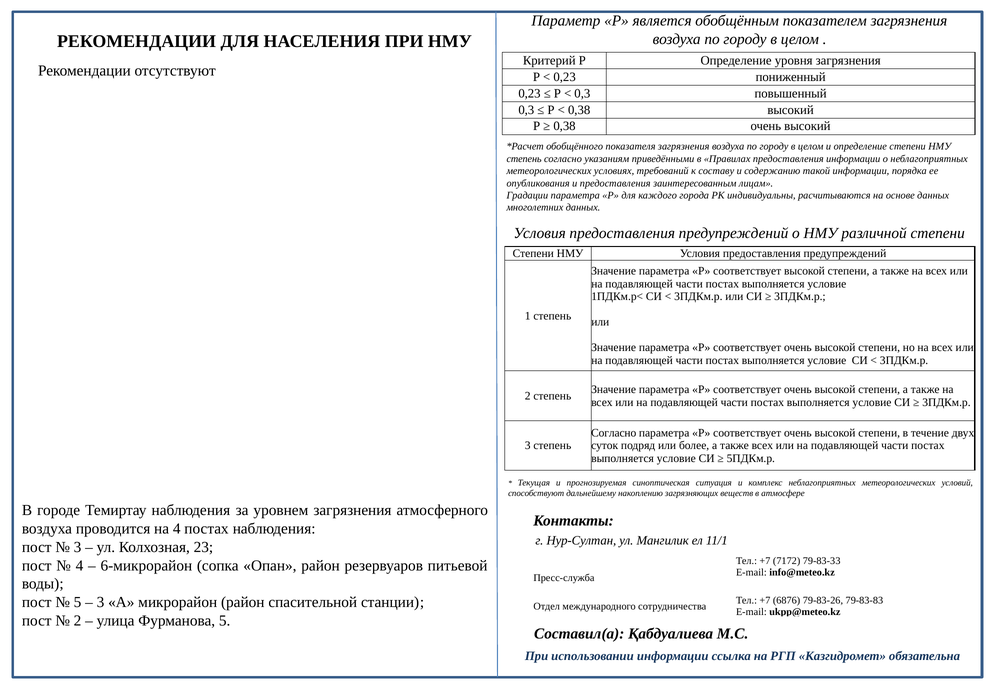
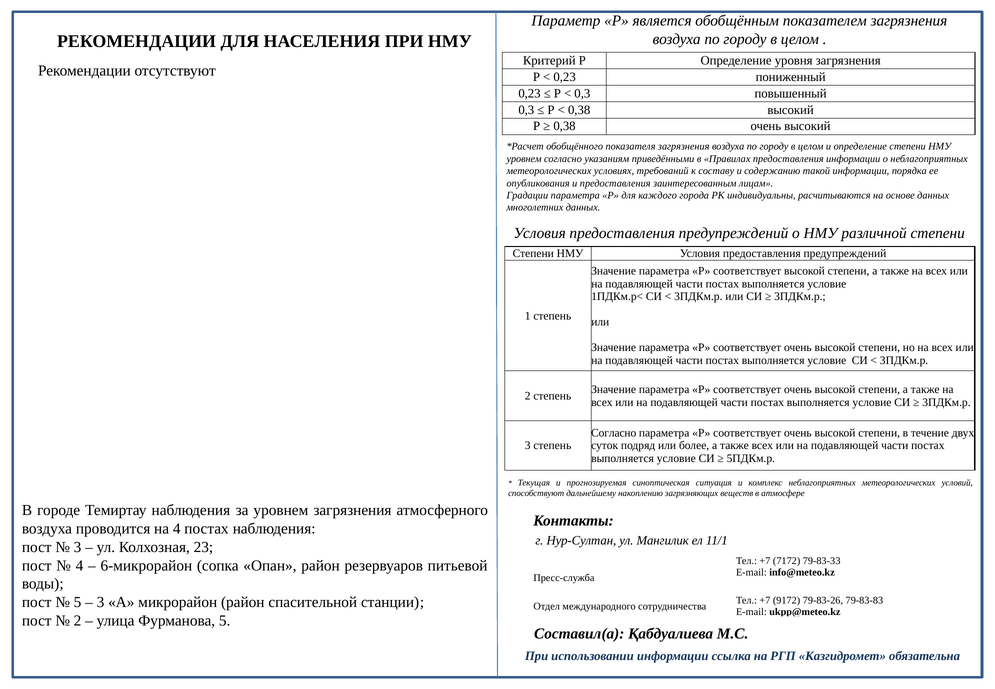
степень: степень -> уровнем (524, 159)
6876: 6876 -> 9172 (787, 600)
